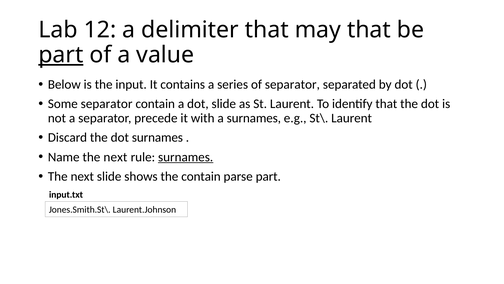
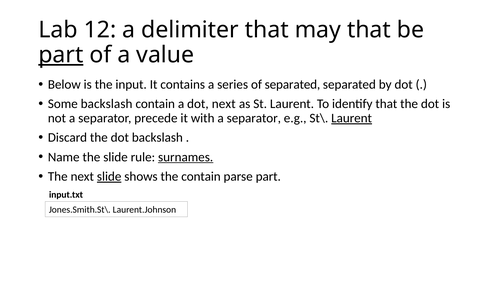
of separator: separator -> separated (292, 84)
Some separator: separator -> backslash (107, 104)
dot slide: slide -> next (224, 104)
with a surnames: surnames -> separator (254, 118)
Laurent underline: none -> present (352, 118)
dot surnames: surnames -> backslash (157, 137)
Name the next: next -> slide (116, 157)
slide underline: none -> present (109, 176)
